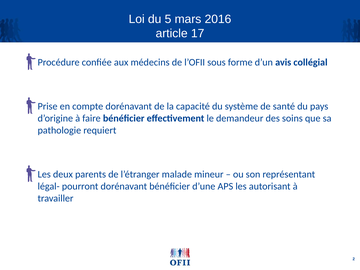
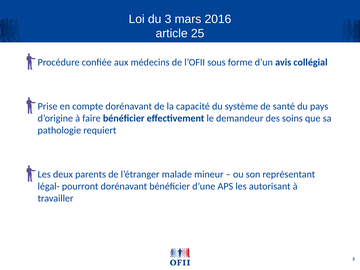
5: 5 -> 3 (168, 19)
17: 17 -> 25 (198, 34)
